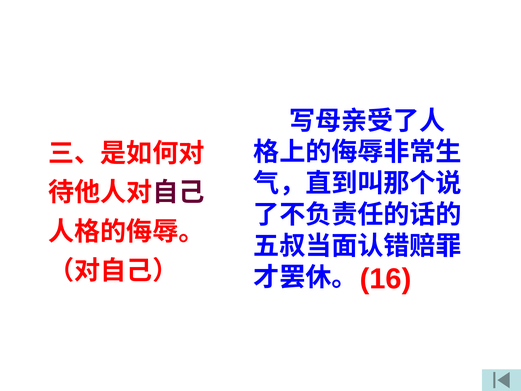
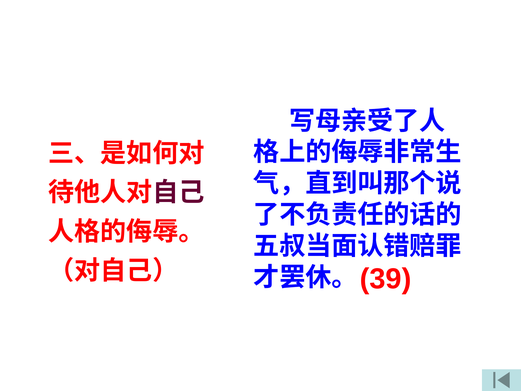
16: 16 -> 39 (386, 279)
